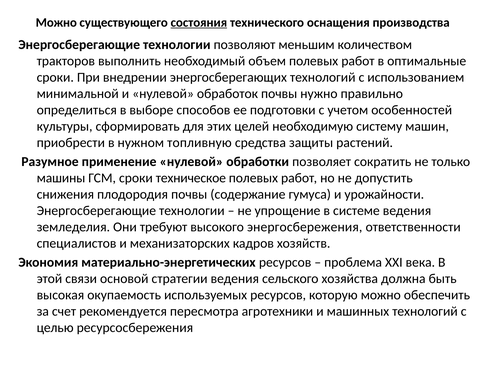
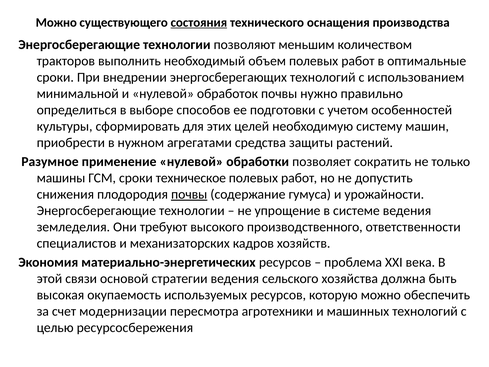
топливную: топливную -> агрегатами (199, 143)
почвы underline: none -> present (189, 194)
энергосбережения: энергосбережения -> производственного (305, 227)
рекомендуется: рекомендуется -> модернизации (123, 311)
